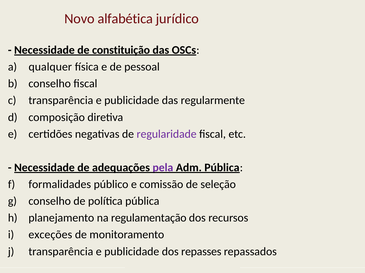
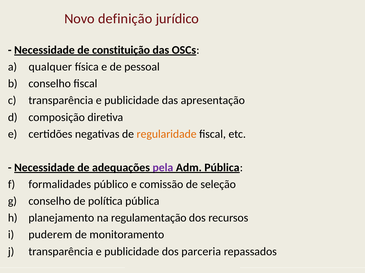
alfabética: alfabética -> definição (125, 19)
regularmente: regularmente -> apresentação (213, 101)
regularidade colour: purple -> orange (167, 134)
exceções: exceções -> puderem (50, 235)
repasses: repasses -> parceria (201, 252)
